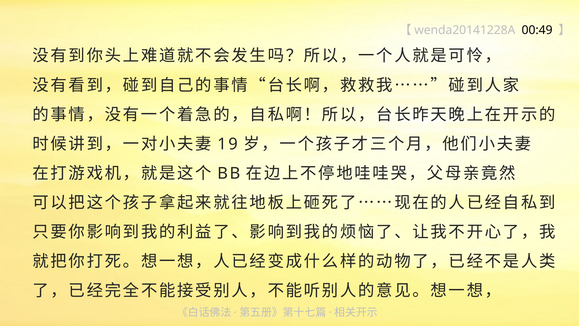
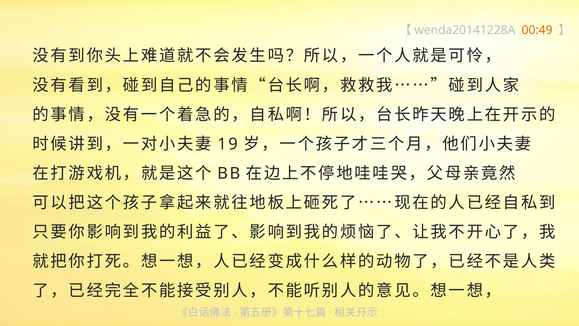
00:49 colour: black -> orange (537, 30)
